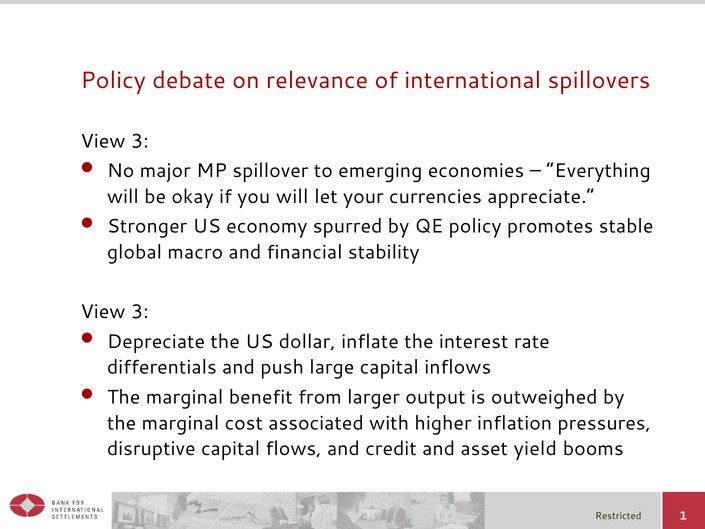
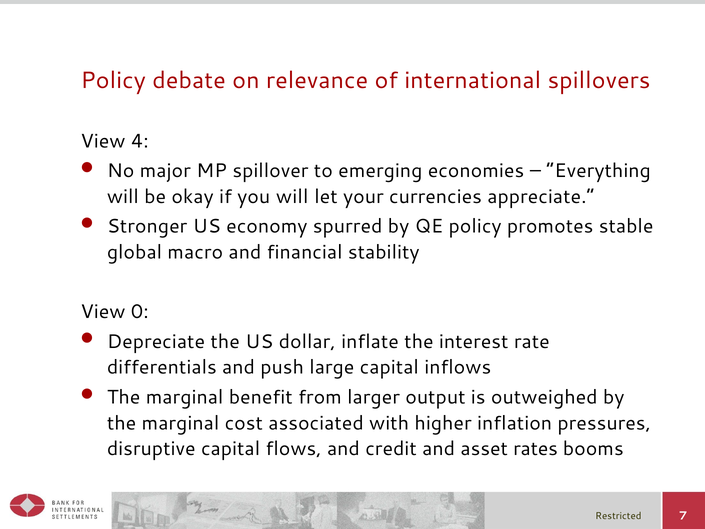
3: 3 -> 4 (140, 141)
3: 3 -> 0 (140, 312)
yield: yield -> rates (536, 449)
1: 1 -> 7 (683, 515)
